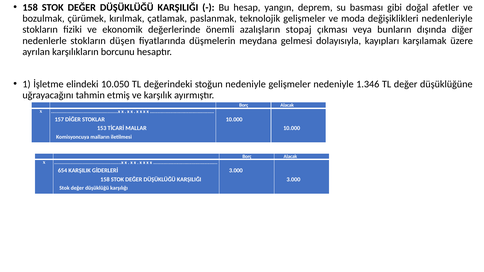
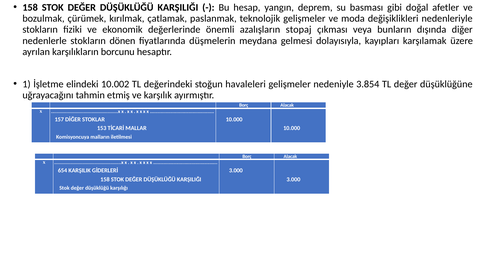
düşen: düşen -> dönen (122, 41)
10.050: 10.050 -> 10.002 (115, 84)
stoğun nedeniyle: nedeniyle -> havaleleri (246, 84)
1.346: 1.346 -> 3.854 (368, 84)
